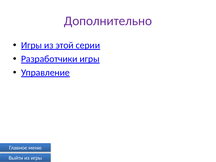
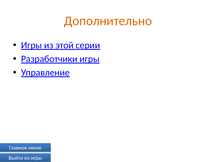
Дополнительно colour: purple -> orange (108, 21)
